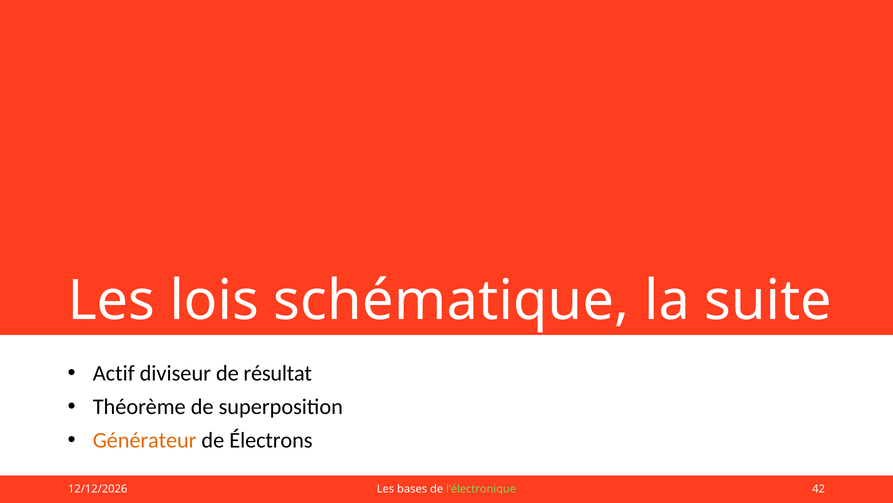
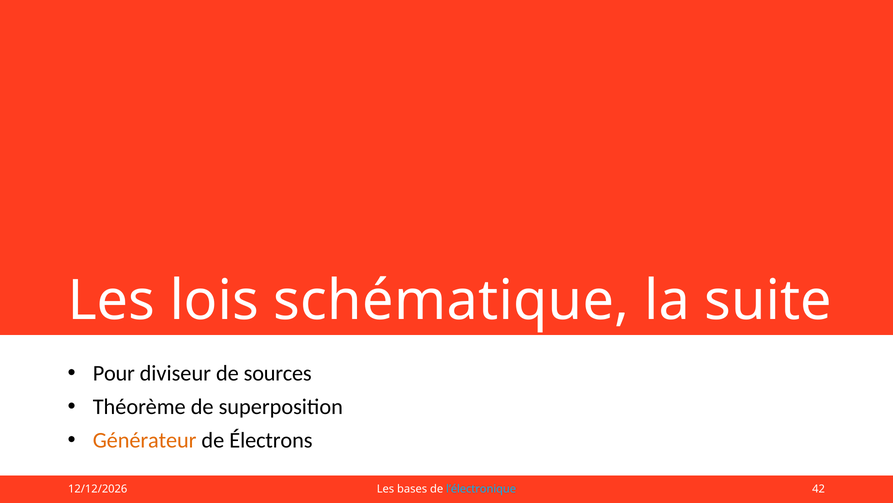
Actif: Actif -> Pour (114, 373)
résultat: résultat -> sources (278, 373)
l’électronique colour: light green -> light blue (481, 489)
